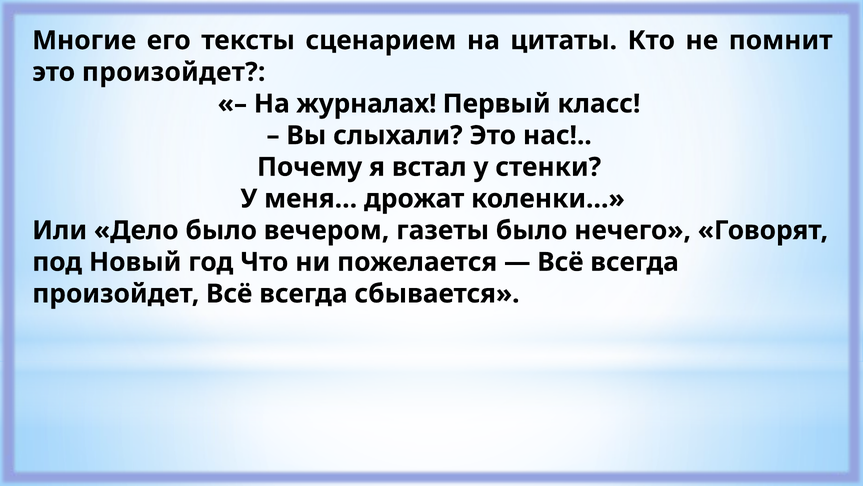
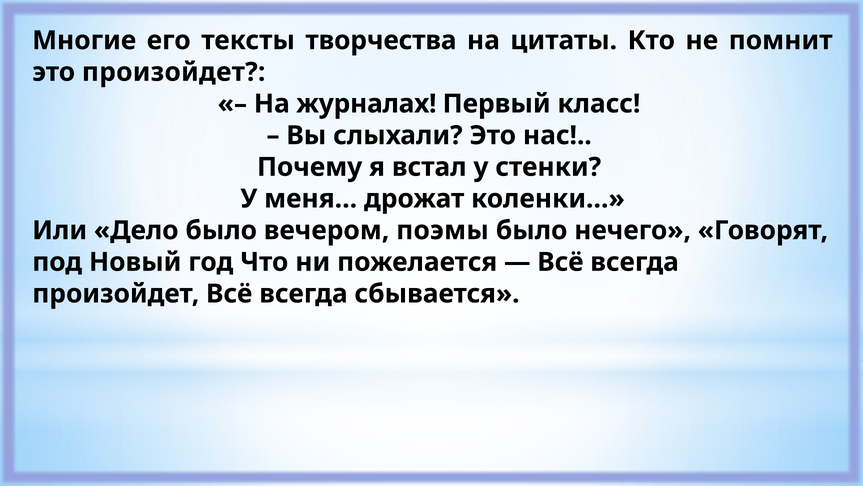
сценарием: сценарием -> творчества (381, 40)
газеты: газеты -> поэмы (442, 230)
